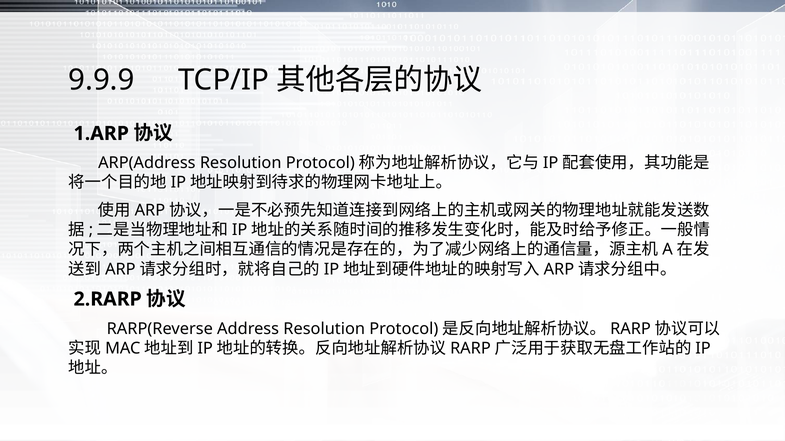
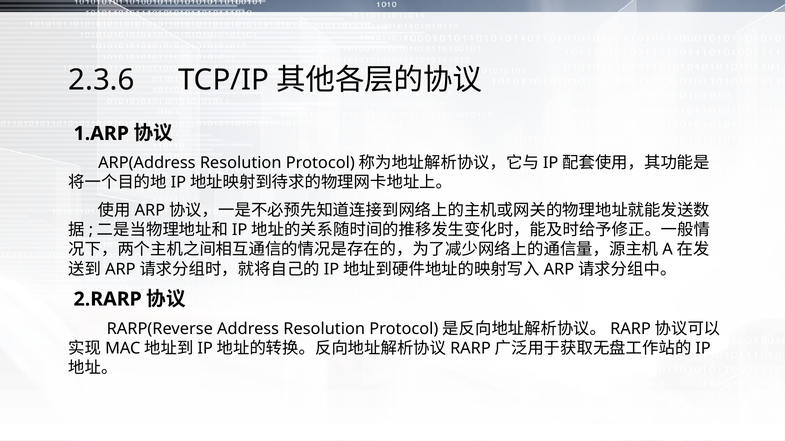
9.9.9: 9.9.9 -> 2.3.6 (102, 80)
